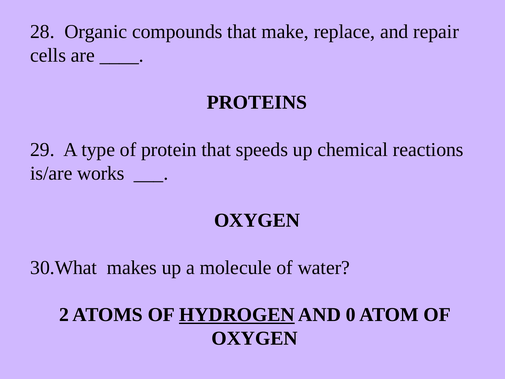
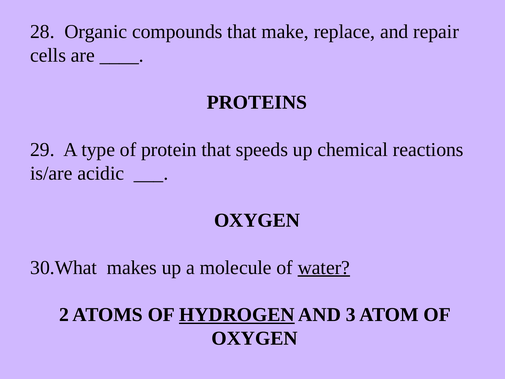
works: works -> acidic (101, 173)
water underline: none -> present (324, 267)
0: 0 -> 3 (351, 315)
